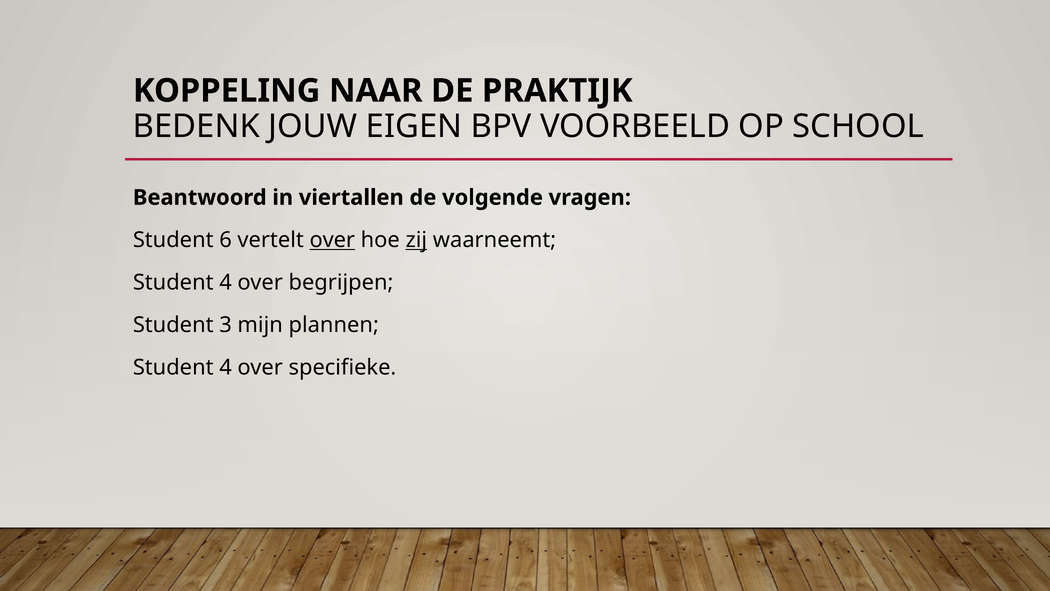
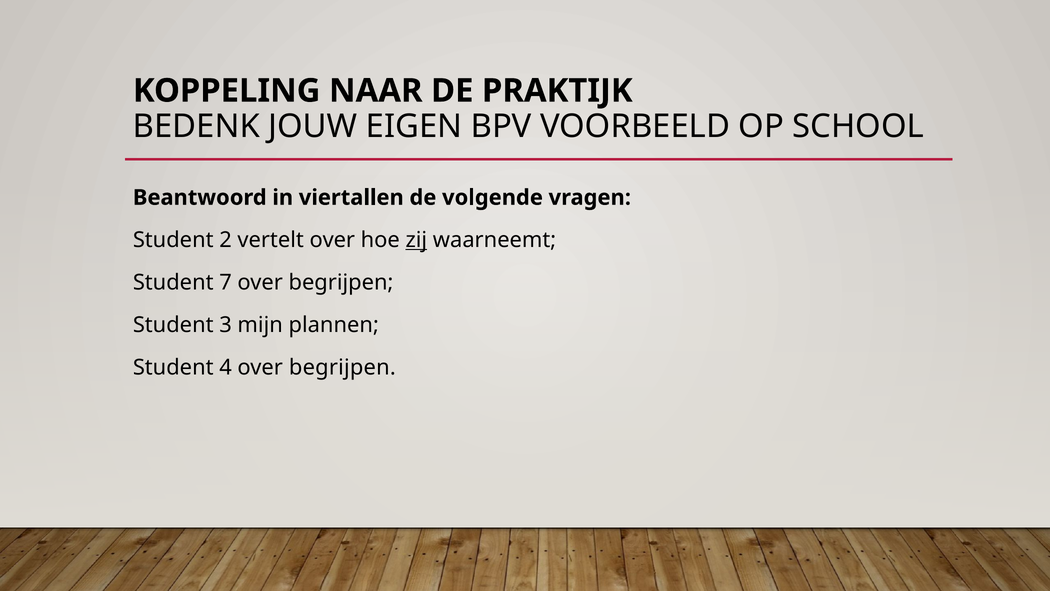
6: 6 -> 2 (226, 240)
over underline: present -> none (332, 240)
4: 4 -> 7 (226, 282)
4 over specifieke: specifieke -> begrijpen (342, 367)
